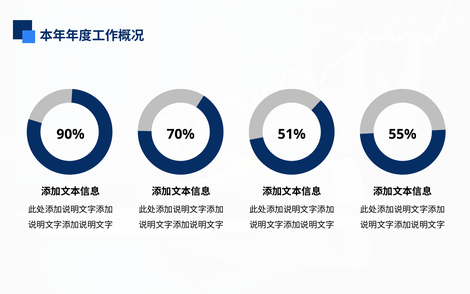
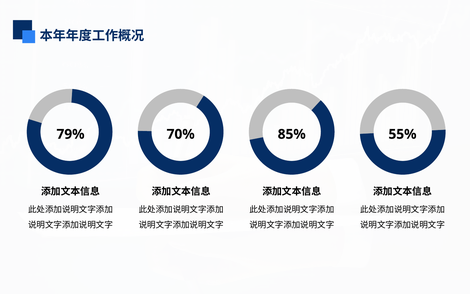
90%: 90% -> 79% (70, 134)
51%: 51% -> 85% (292, 134)
